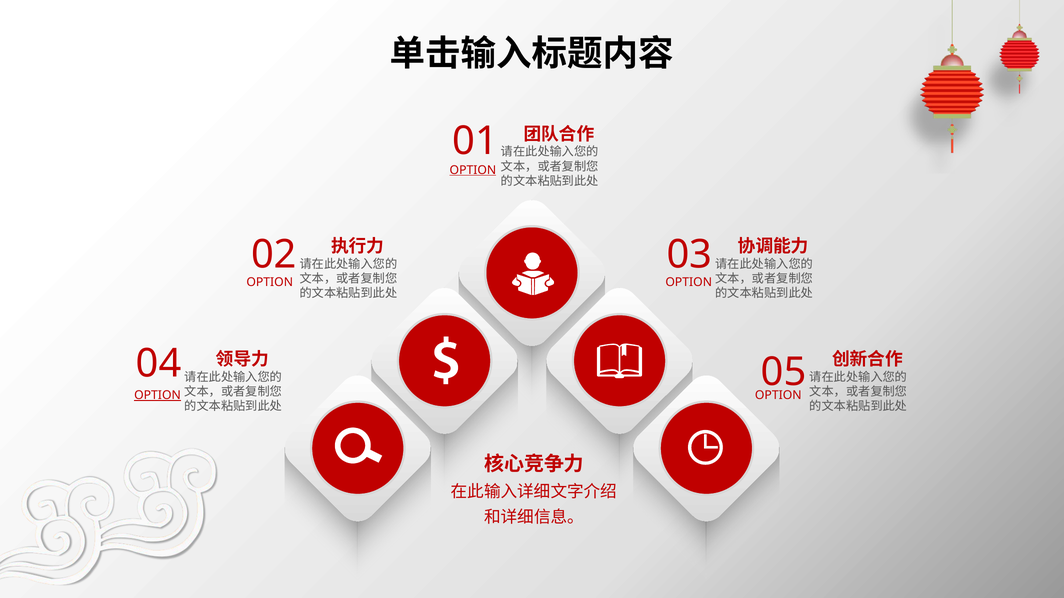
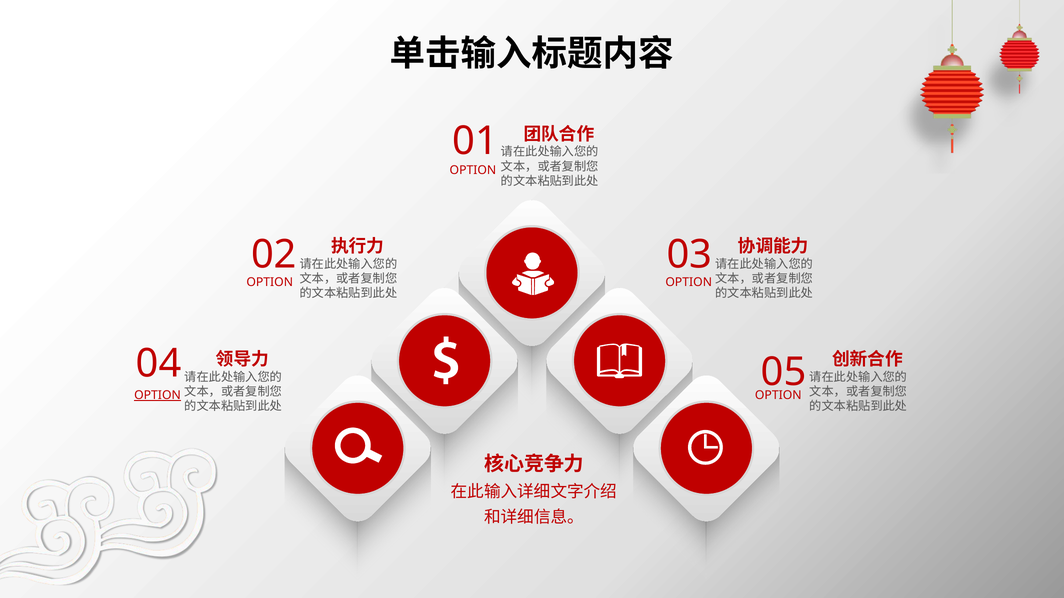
OPTION underline: present -> none (473, 170)
